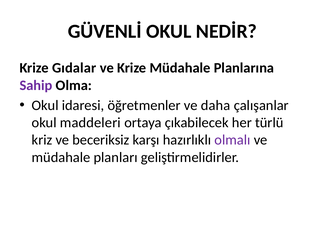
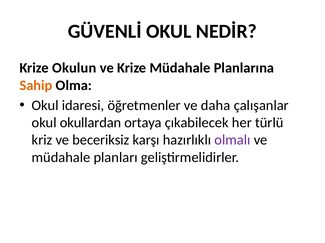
Gıdalar: Gıdalar -> Okulun (74, 68)
Sahip colour: purple -> orange (36, 86)
maddeleri: maddeleri -> okullardan (90, 123)
